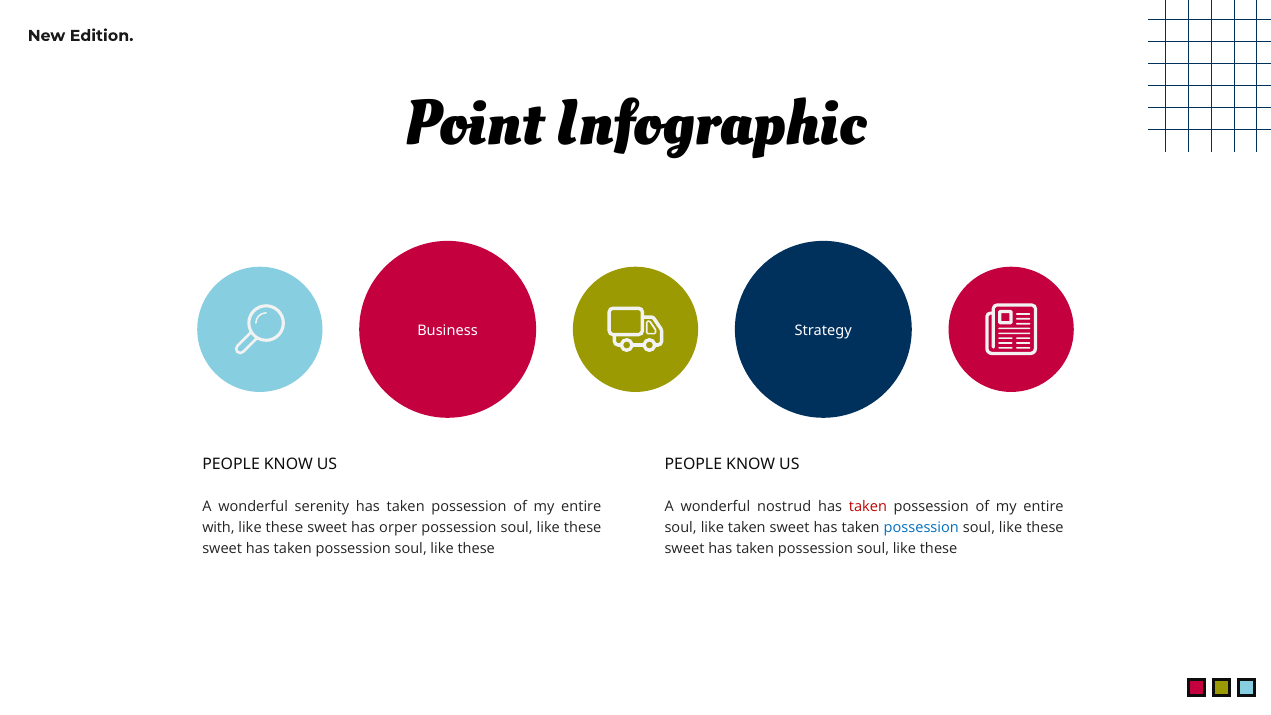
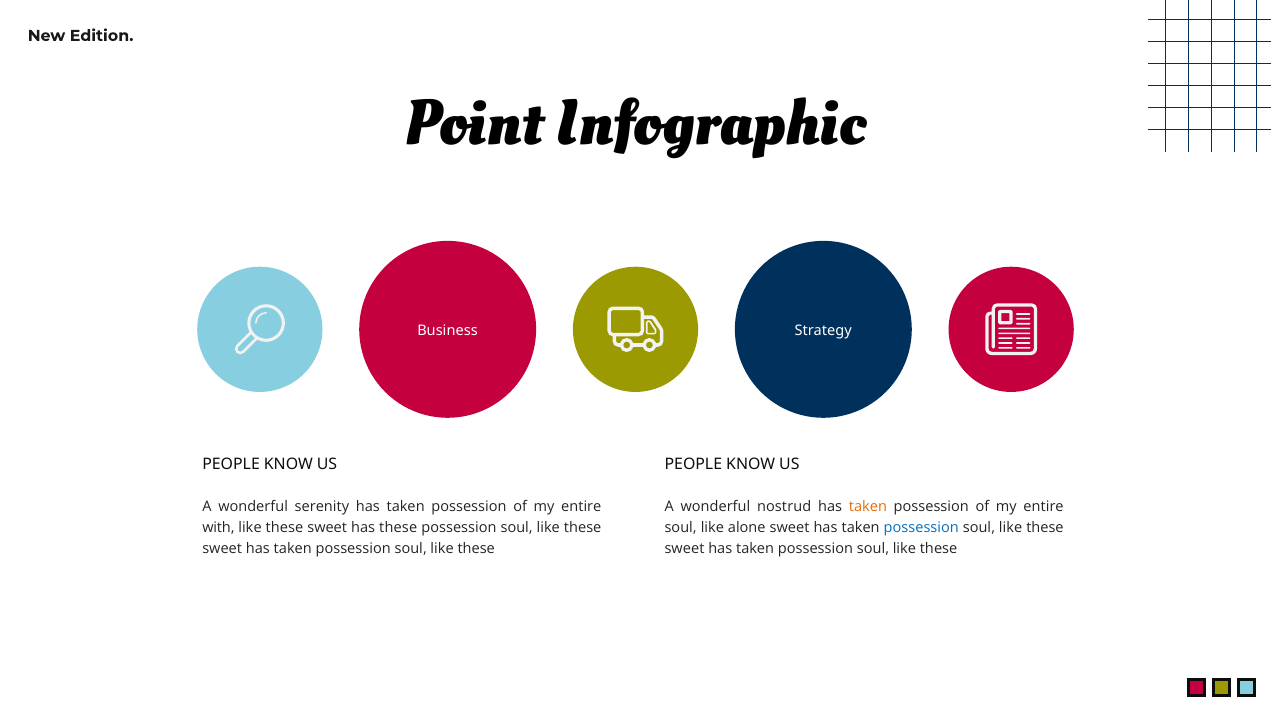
taken colour: red -> orange (868, 506)
has orper: orper -> these (398, 527)
like taken: taken -> alone (747, 527)
